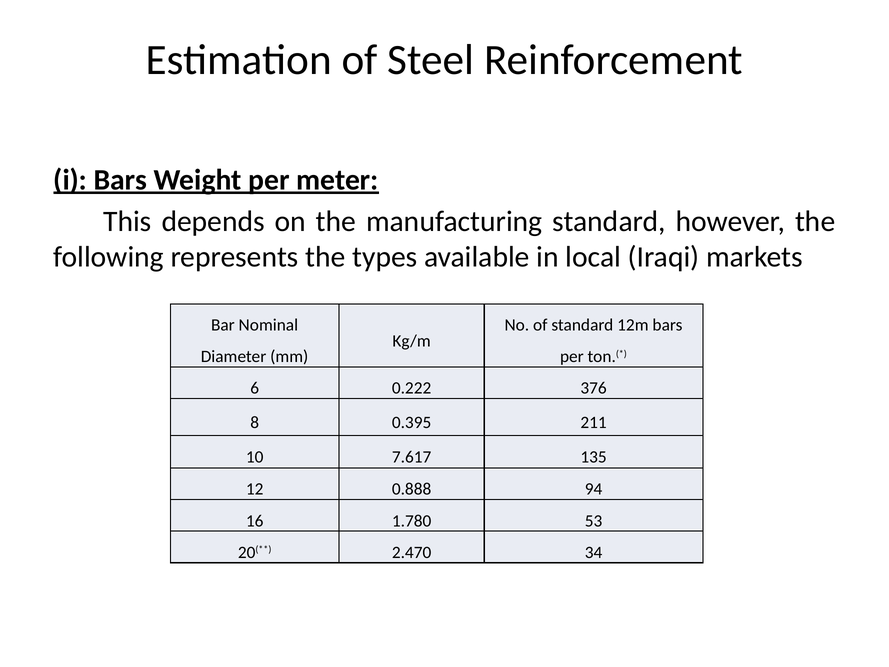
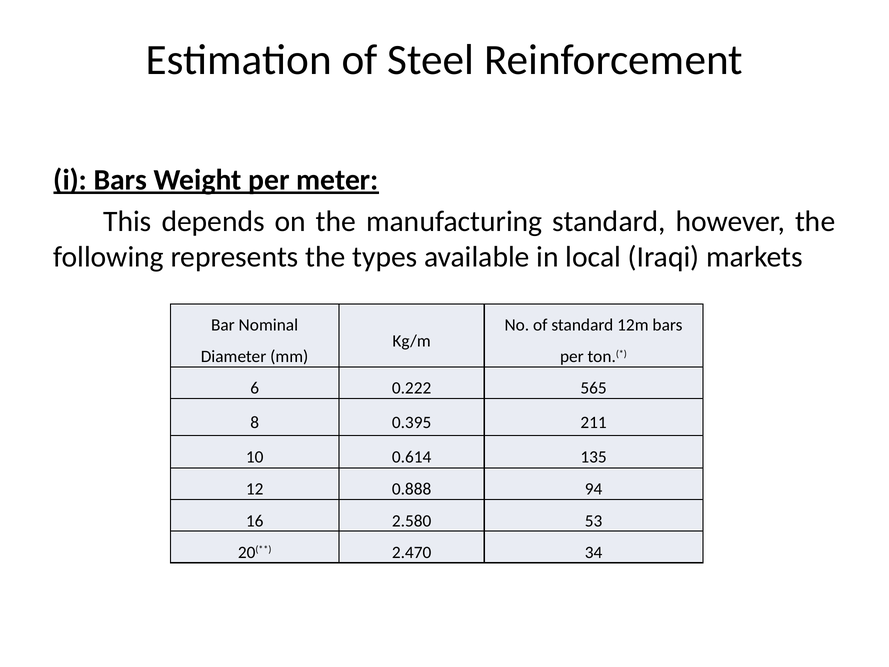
376: 376 -> 565 (594, 388)
7.617: 7.617 -> 0.614 (412, 457)
1.780: 1.780 -> 2.580 (412, 521)
